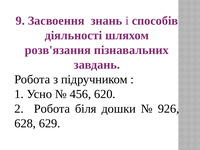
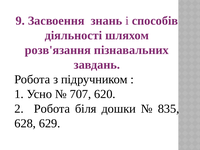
456: 456 -> 707 (80, 94)
926: 926 -> 835 (169, 109)
